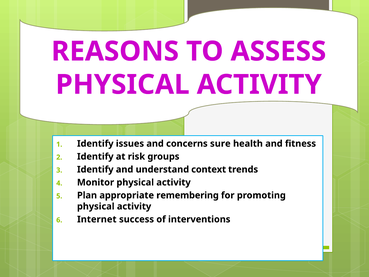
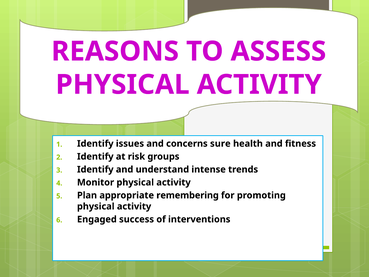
context: context -> intense (209, 169)
Internet: Internet -> Engaged (97, 219)
